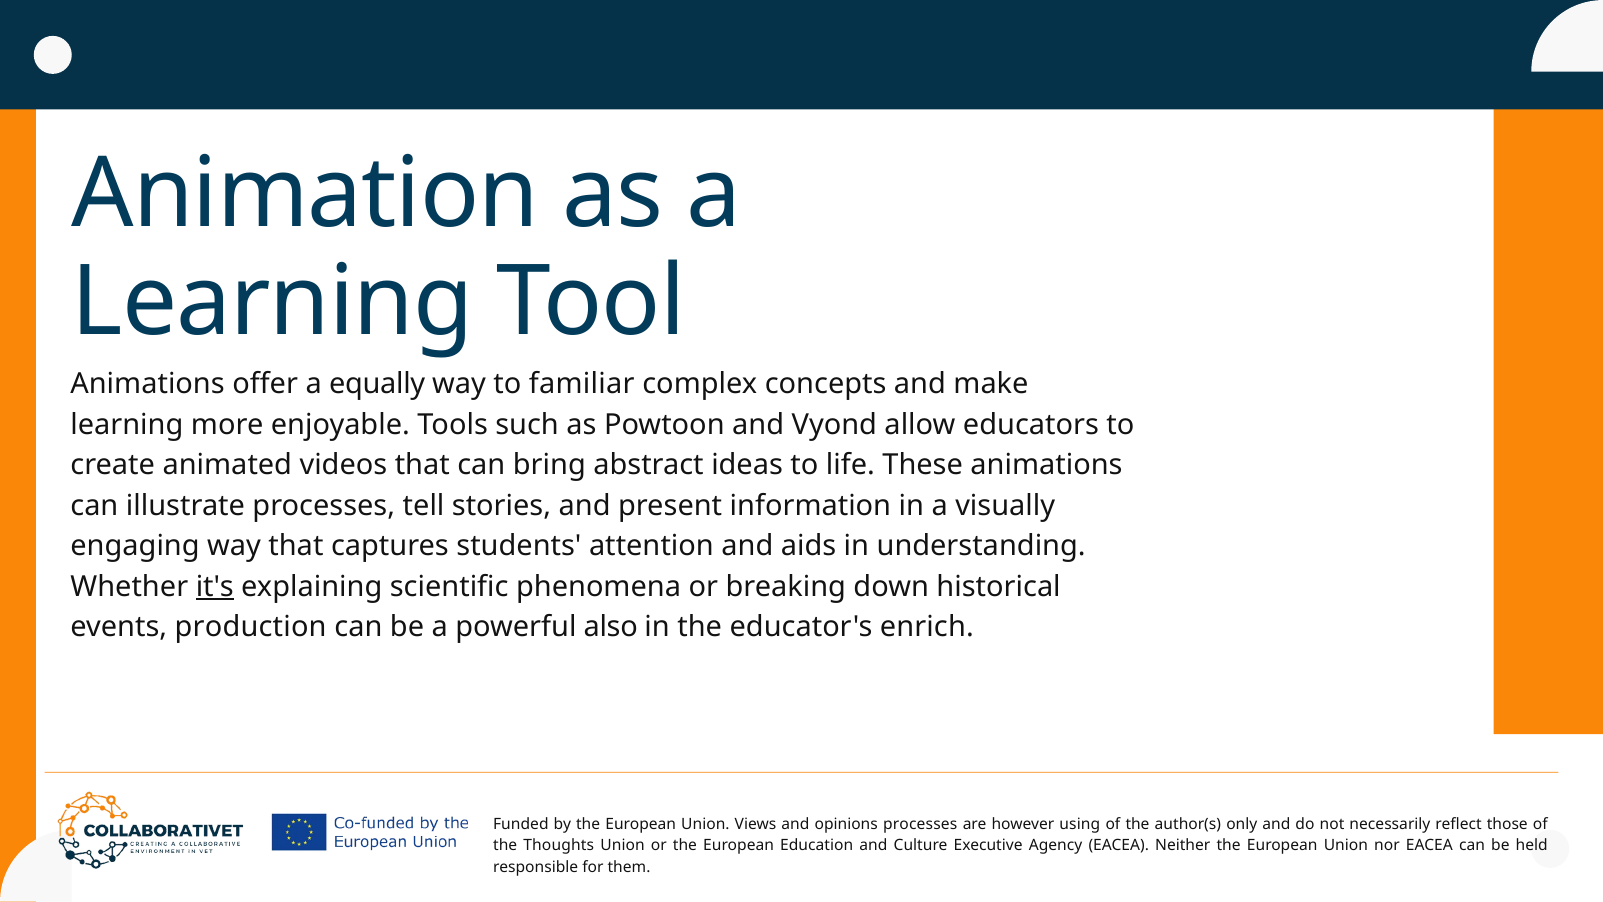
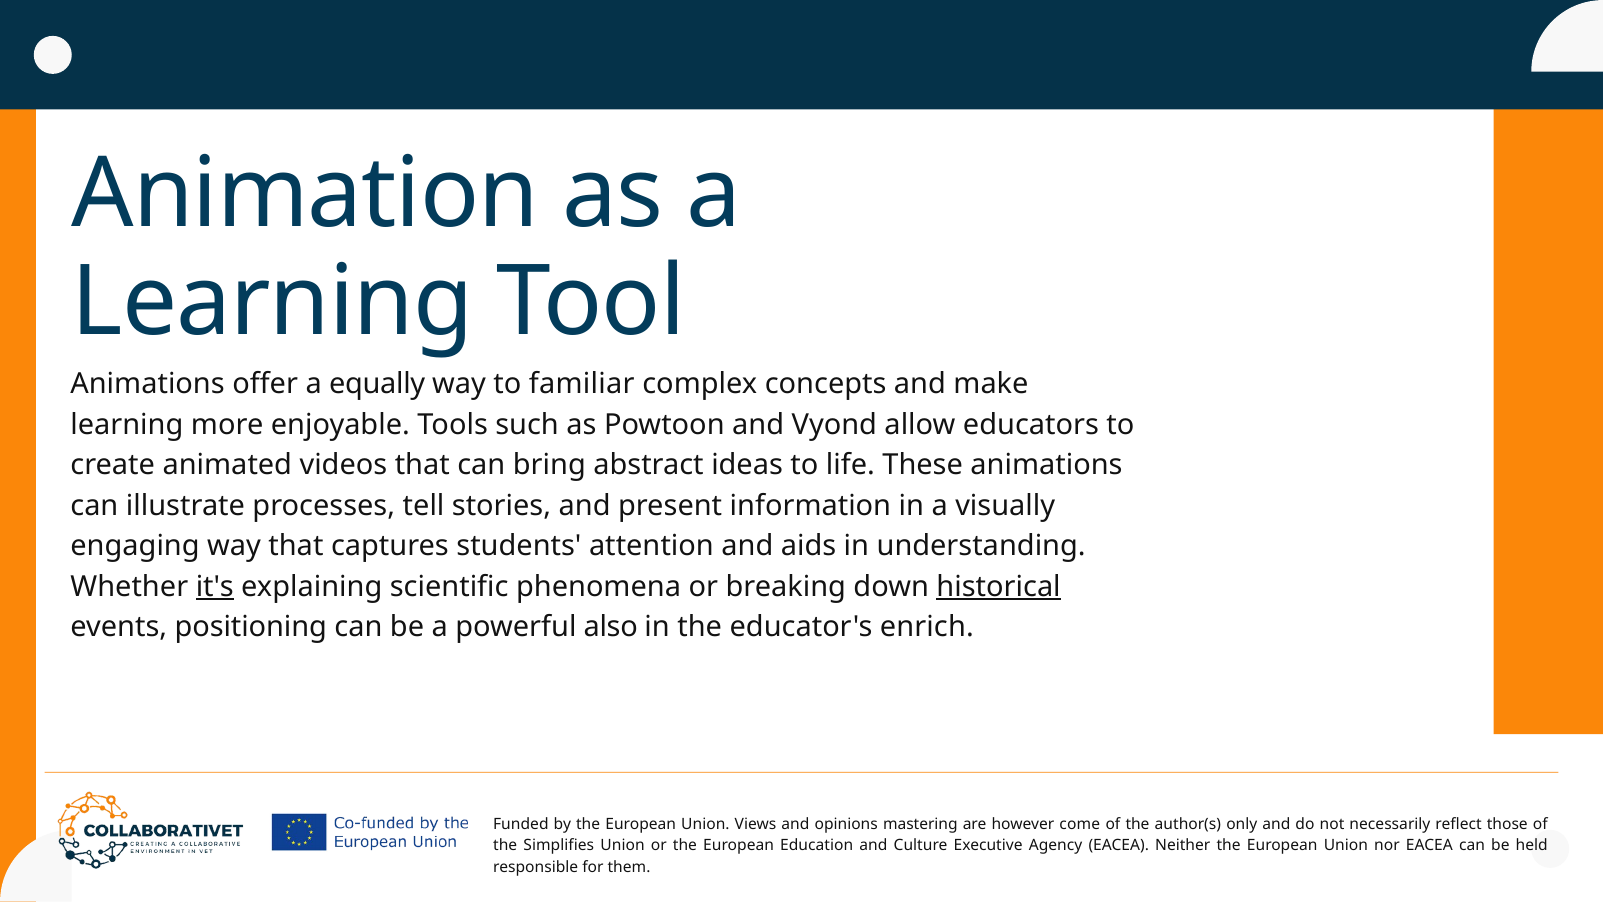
historical underline: none -> present (999, 587)
production: production -> positioning (251, 627)
opinions processes: processes -> mastering (920, 824)
using: using -> come (1080, 824)
Thoughts: Thoughts -> Simplifies (559, 846)
